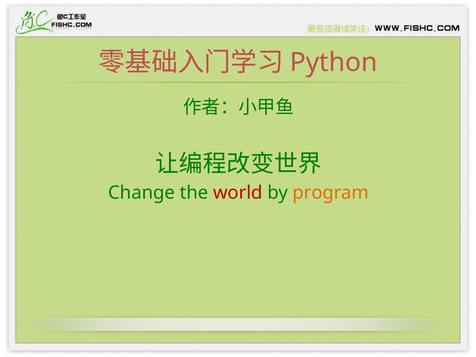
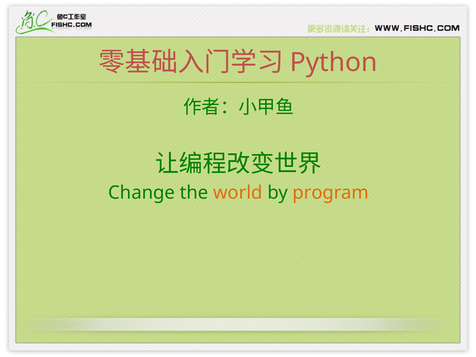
world colour: red -> orange (238, 193)
